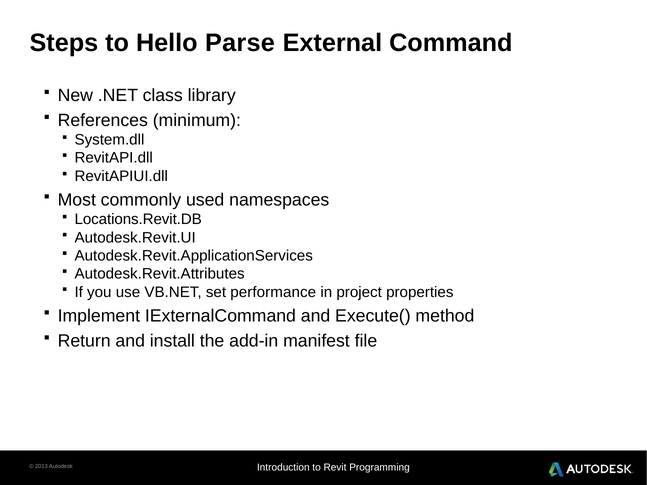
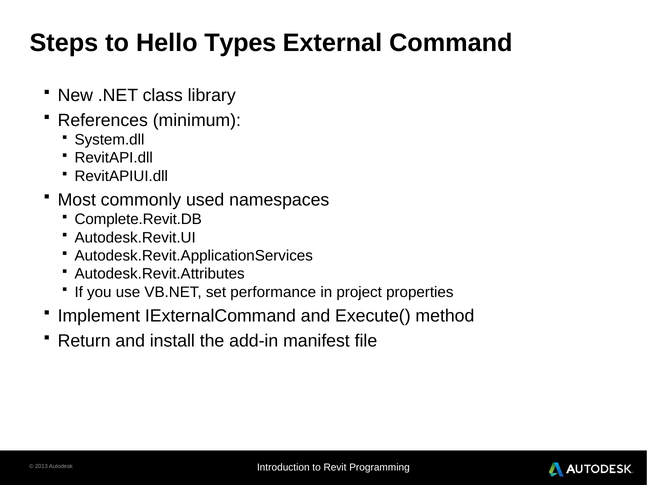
Parse: Parse -> Types (240, 43)
Locations.Revit.DB: Locations.Revit.DB -> Complete.Revit.DB (138, 219)
